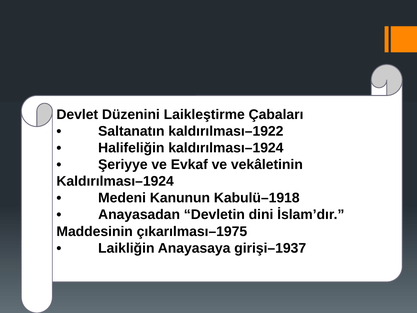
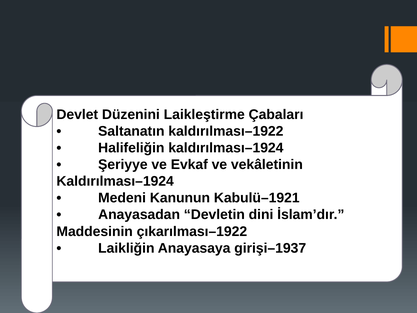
Kabulü–1918: Kabulü–1918 -> Kabulü–1921 (257, 198)
çıkarılması–1975: çıkarılması–1975 -> çıkarılması–1922 (192, 231)
